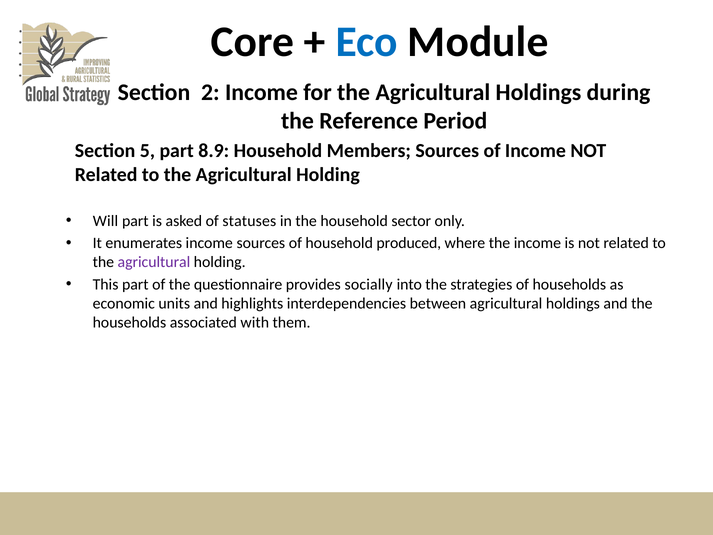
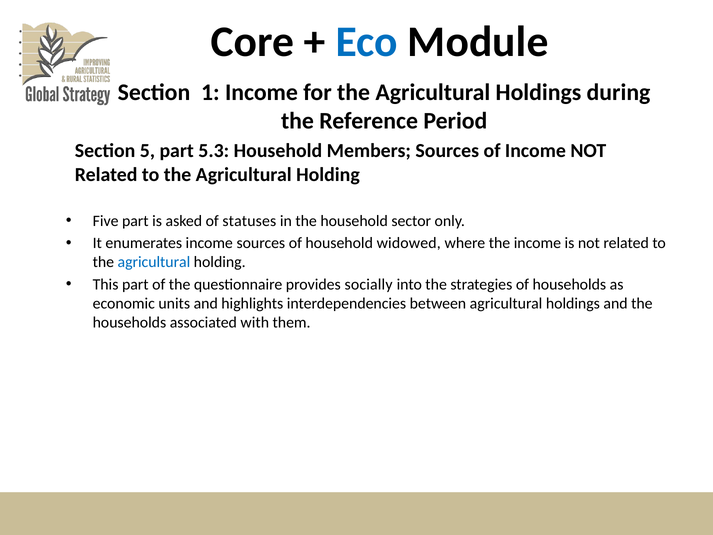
2: 2 -> 1 (210, 92)
8.9: 8.9 -> 5.3 (214, 151)
Will: Will -> Five (106, 221)
produced: produced -> widowed (409, 243)
agricultural colour: purple -> blue (154, 262)
